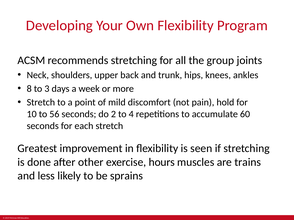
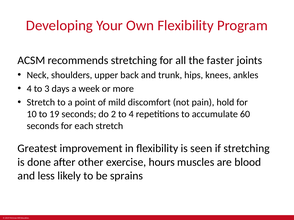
group: group -> faster (220, 61)
8: 8 -> 4 (29, 89)
56: 56 -> 19 (54, 114)
trains: trains -> blood (248, 162)
